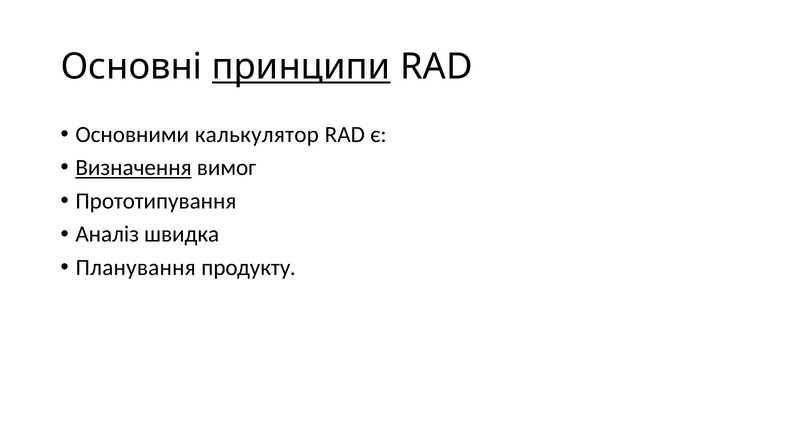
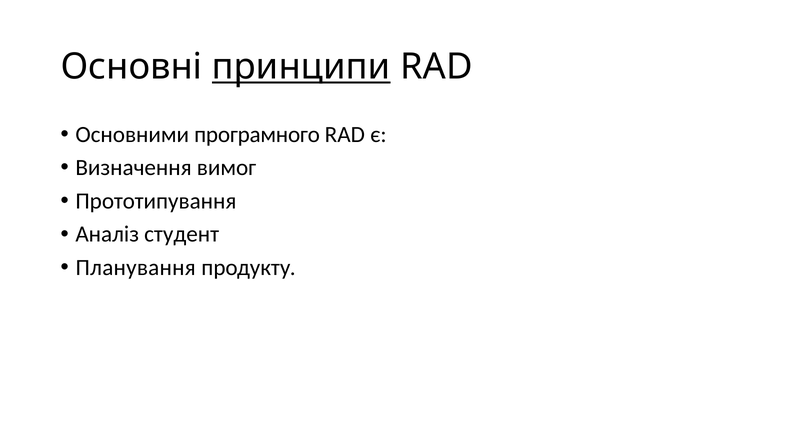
калькулятор: калькулятор -> програмного (257, 134)
Визначення underline: present -> none (134, 168)
швидка: швидка -> студент (182, 234)
